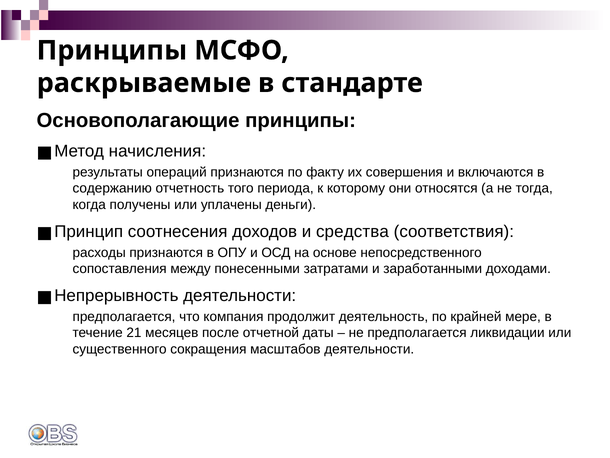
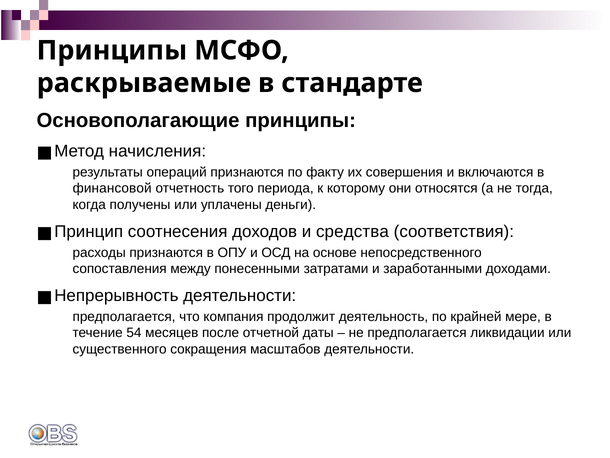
содержанию: содержанию -> финансовой (112, 188)
21: 21 -> 54 (134, 333)
